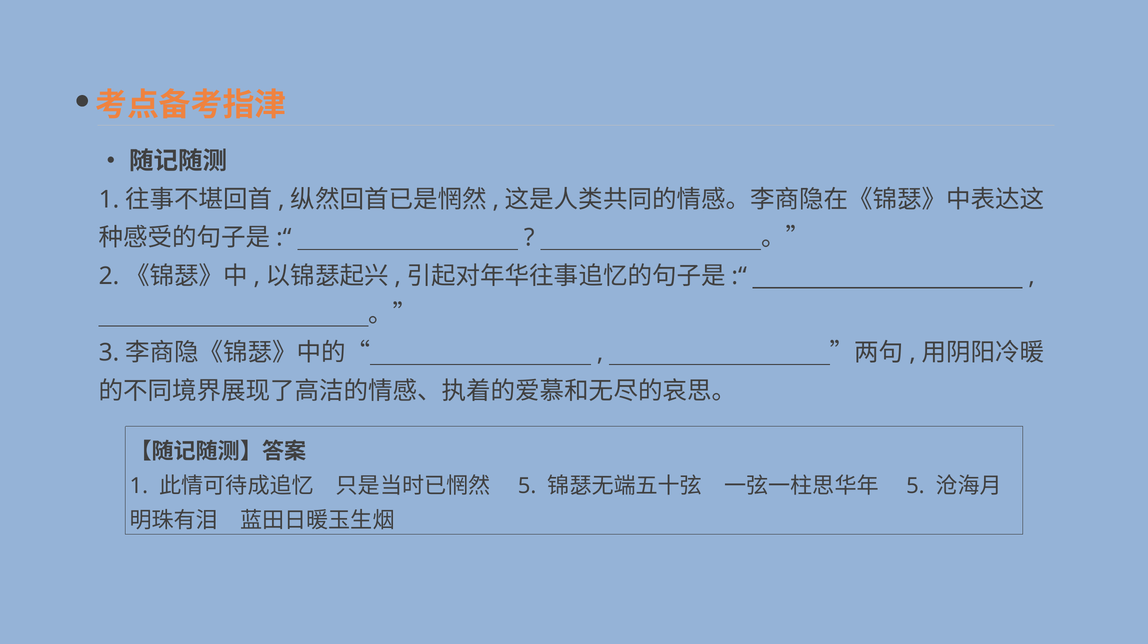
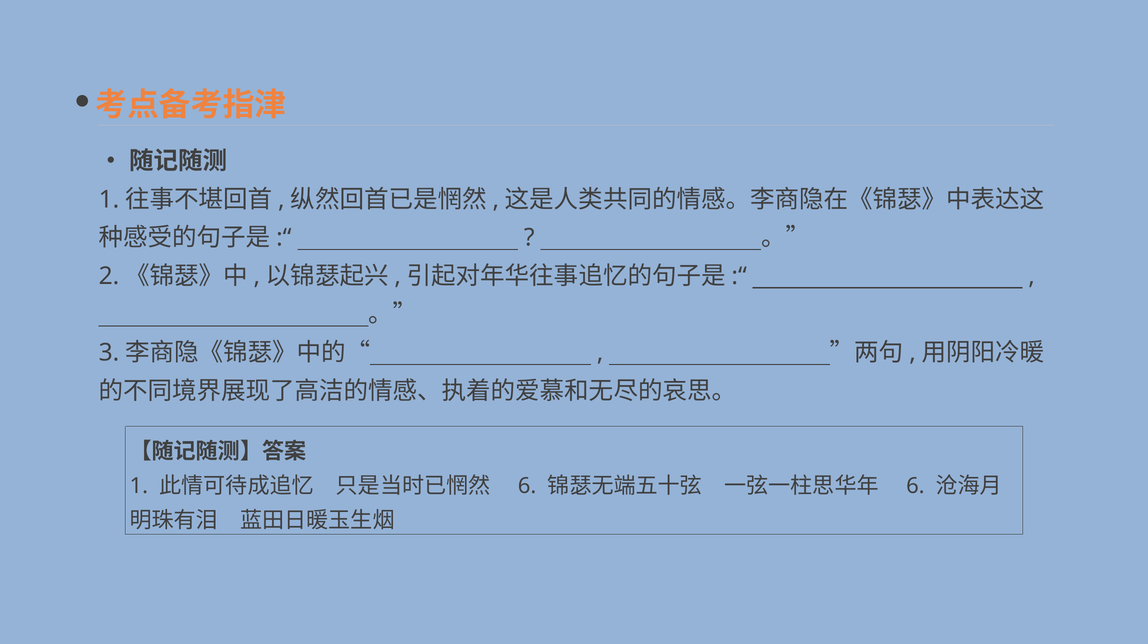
5: 5 -> 6 (527, 486)
5: 5 -> 6 (915, 486)
